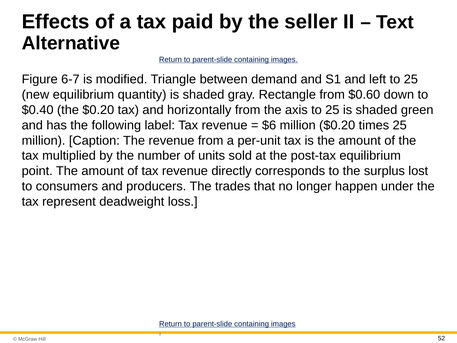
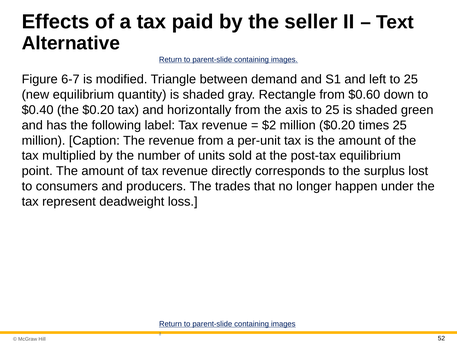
$6: $6 -> $2 (269, 125)
